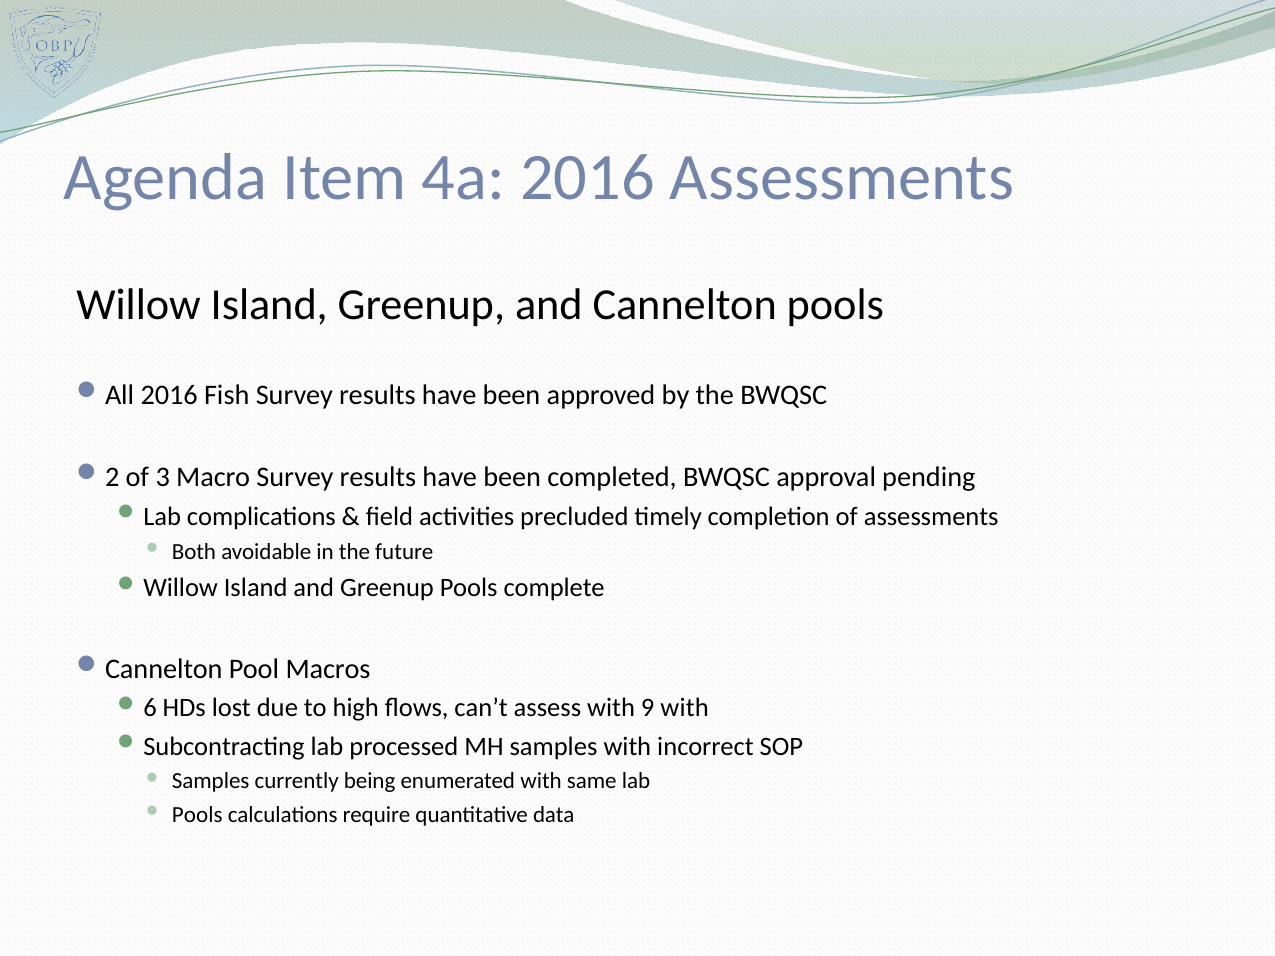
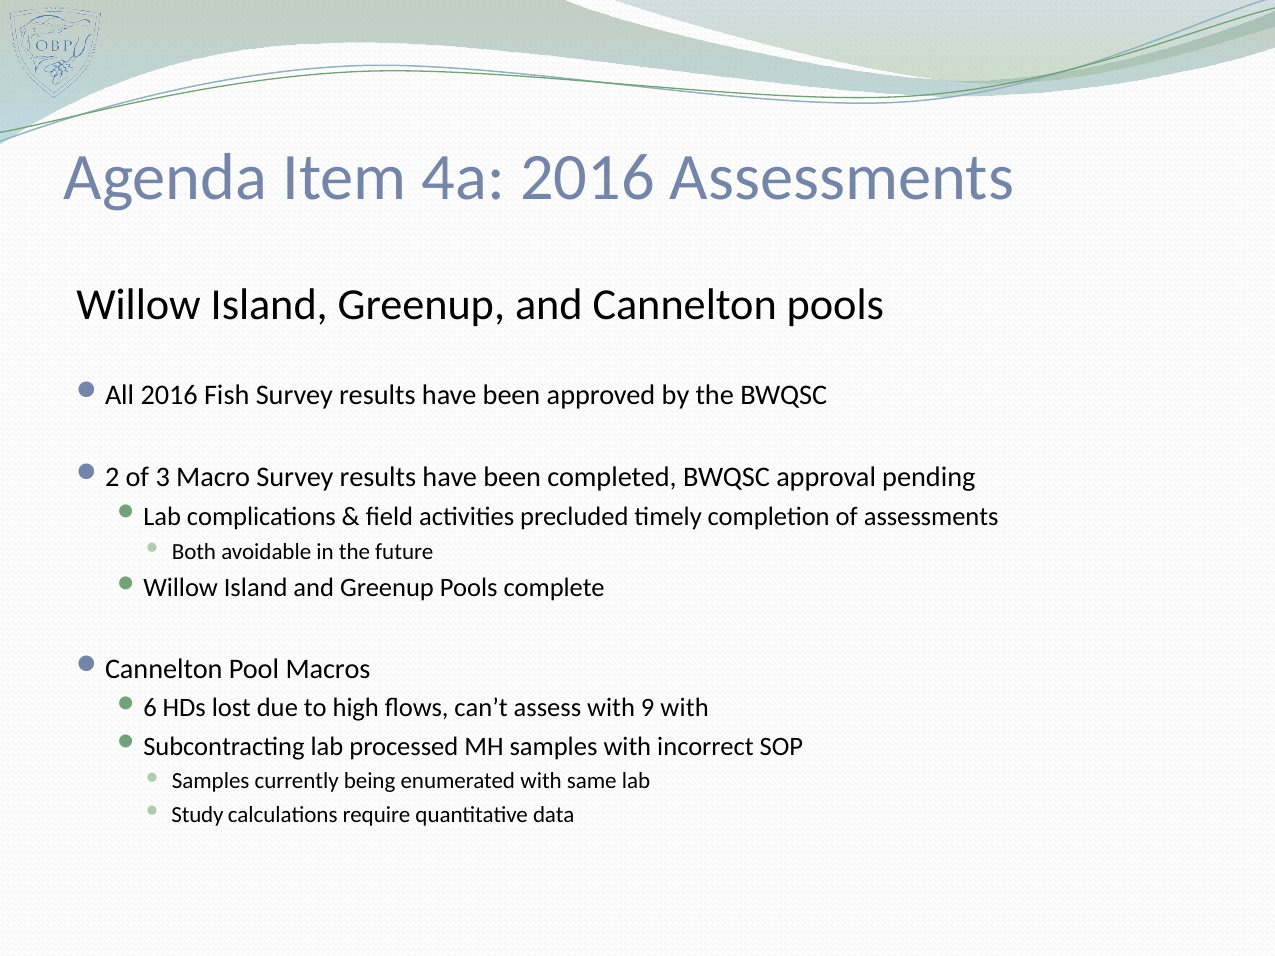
Pools: Pools -> Study (197, 815)
